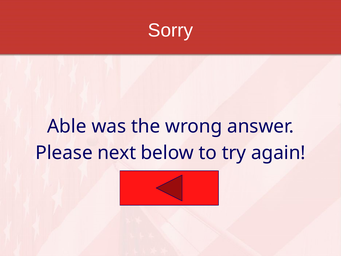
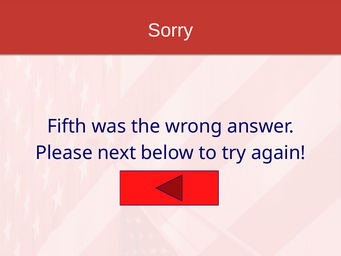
Able: Able -> Fifth (67, 126)
